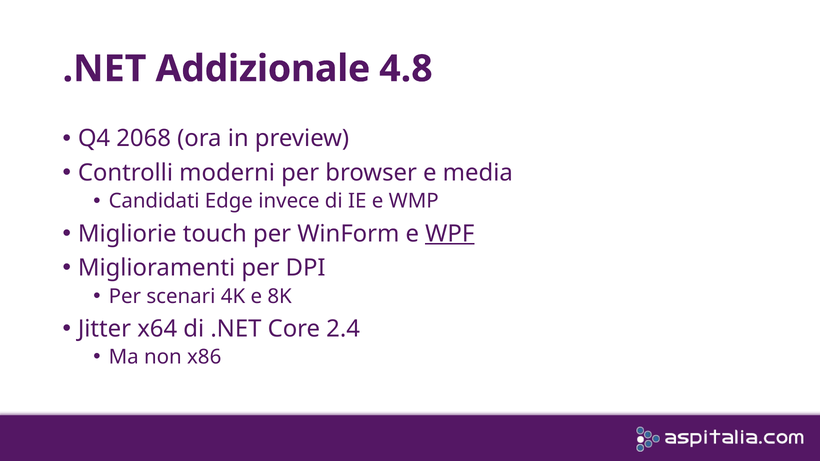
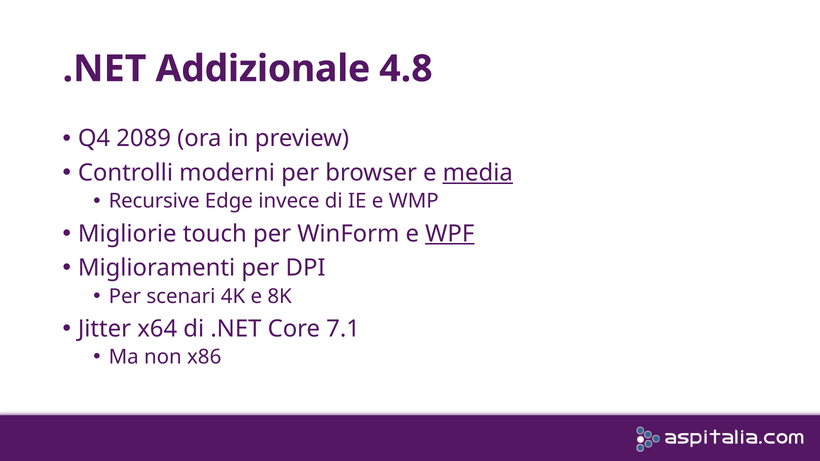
2068: 2068 -> 2089 (144, 139)
media underline: none -> present (478, 173)
Candidati: Candidati -> Recursive (154, 201)
2.4: 2.4 -> 7.1 (343, 329)
